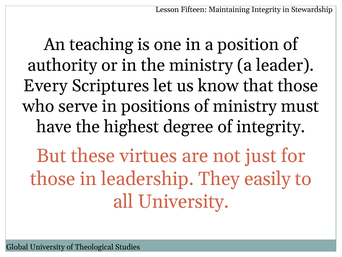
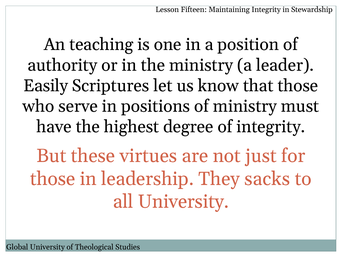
Every: Every -> Easily (46, 86)
easily: easily -> sacks (267, 178)
